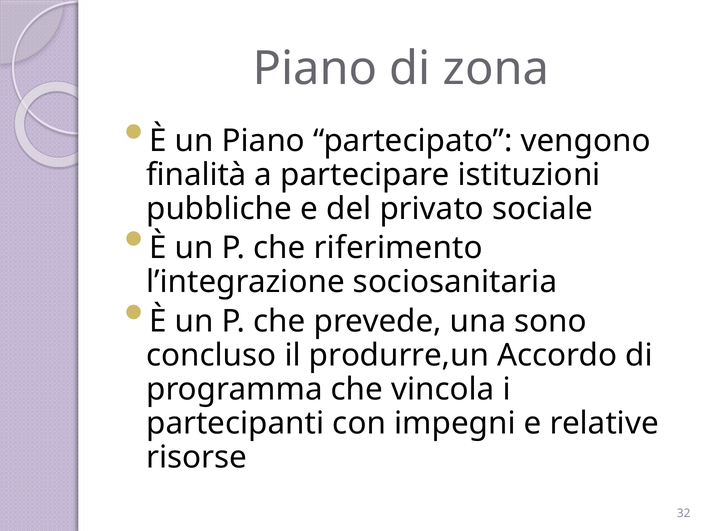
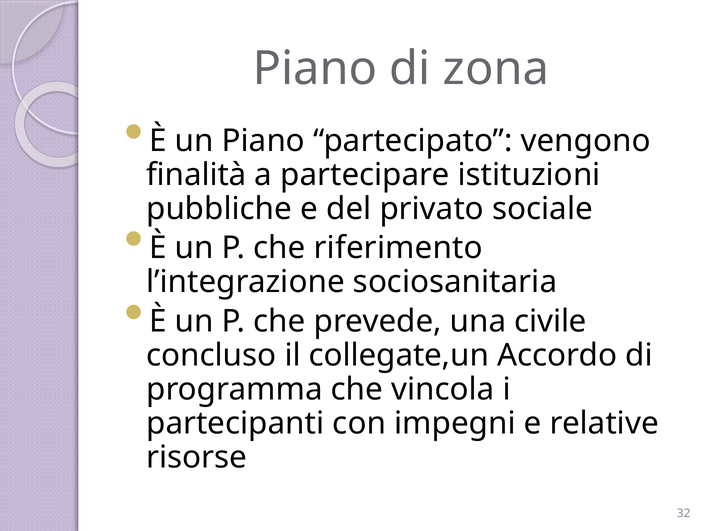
sono: sono -> civile (551, 321)
produrre,un: produrre,un -> collegate,un (399, 355)
